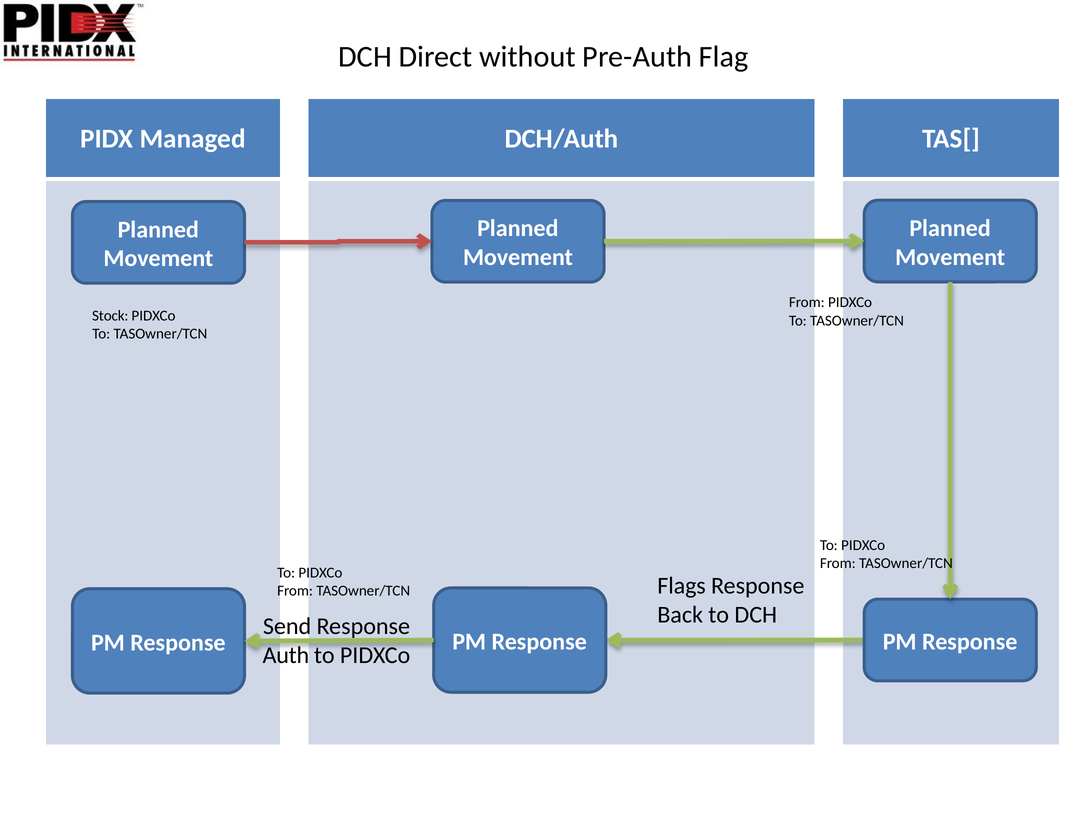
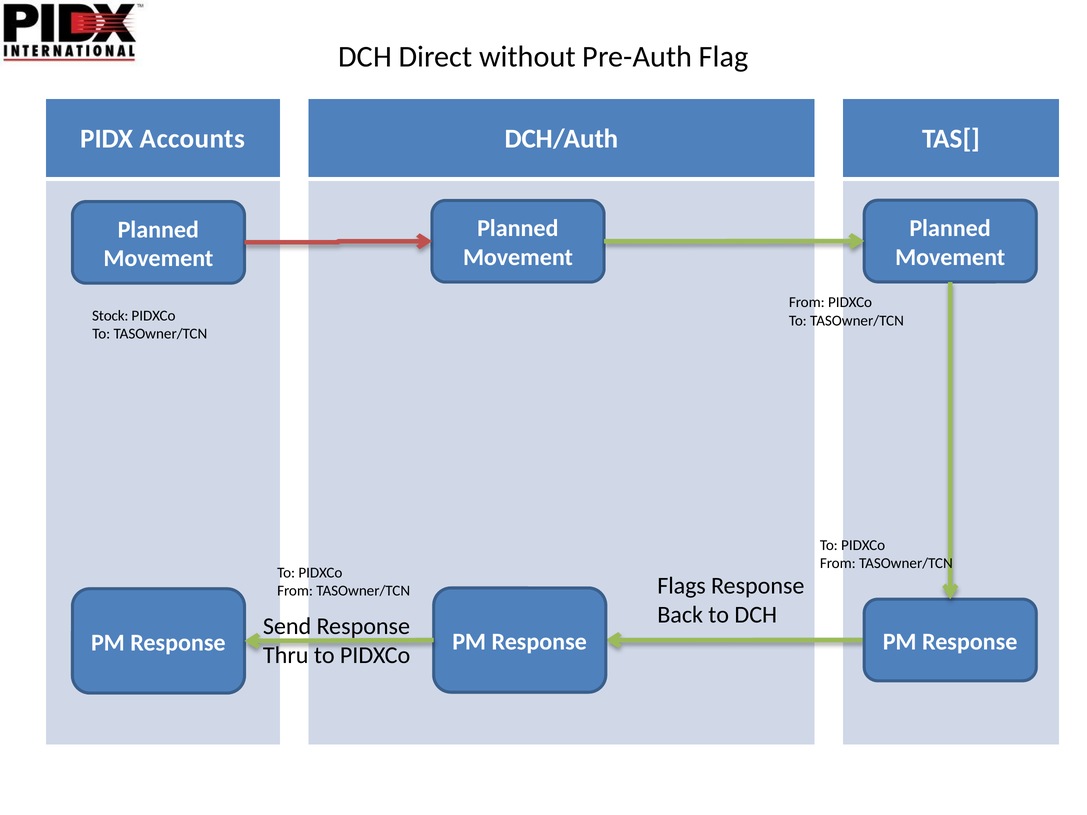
Managed: Managed -> Accounts (192, 139)
Auth: Auth -> Thru (286, 655)
